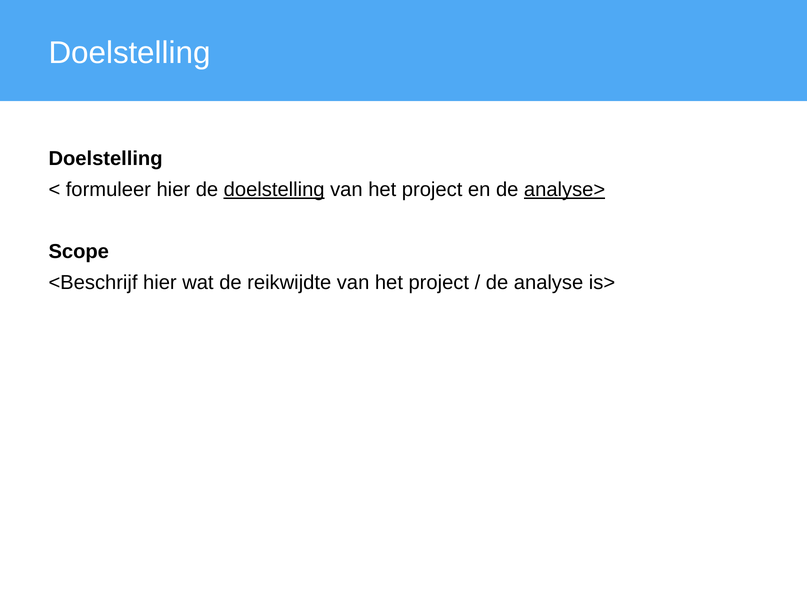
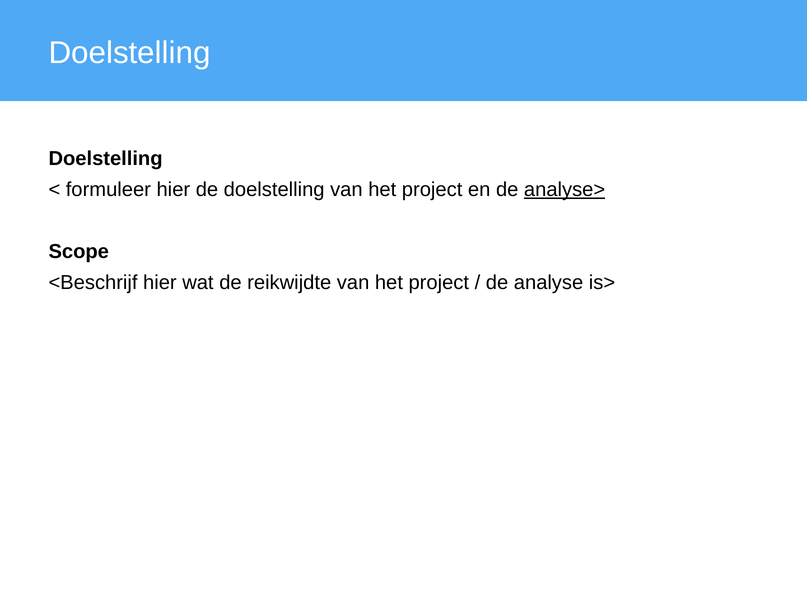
doelstelling underline: present -> none (274, 190)
